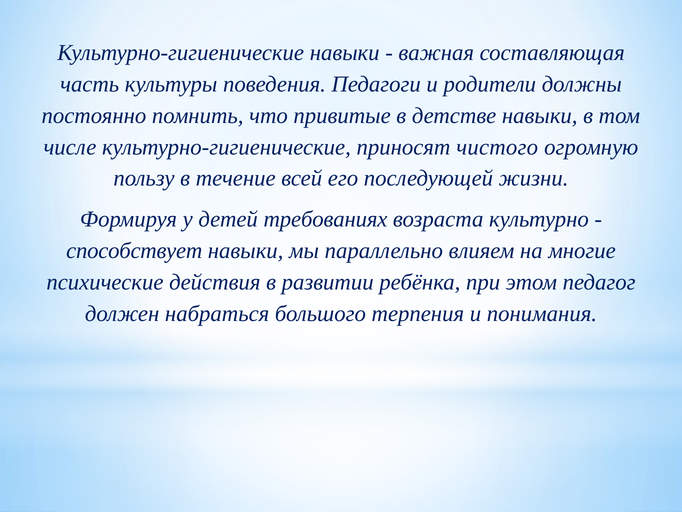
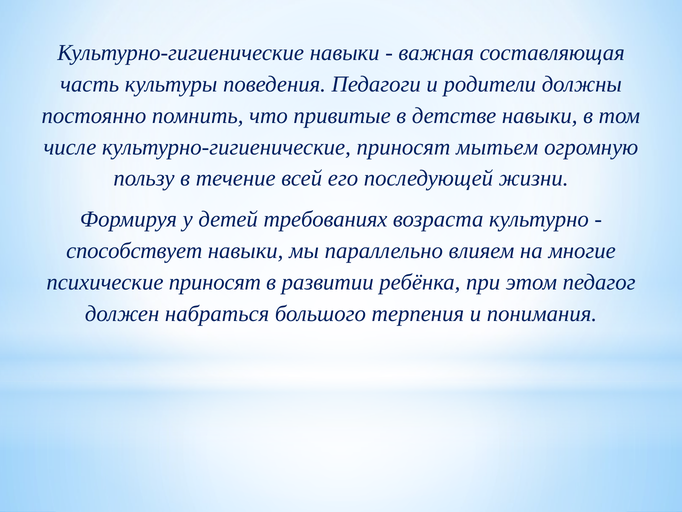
чистого: чистого -> мытьем (497, 147)
психические действия: действия -> приносят (215, 282)
